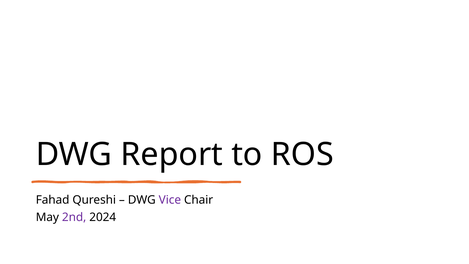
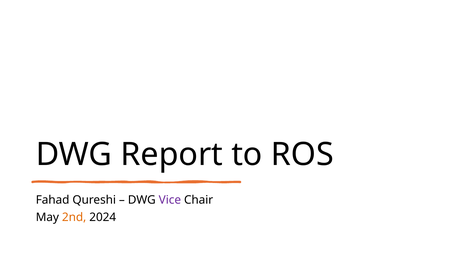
2nd colour: purple -> orange (74, 217)
